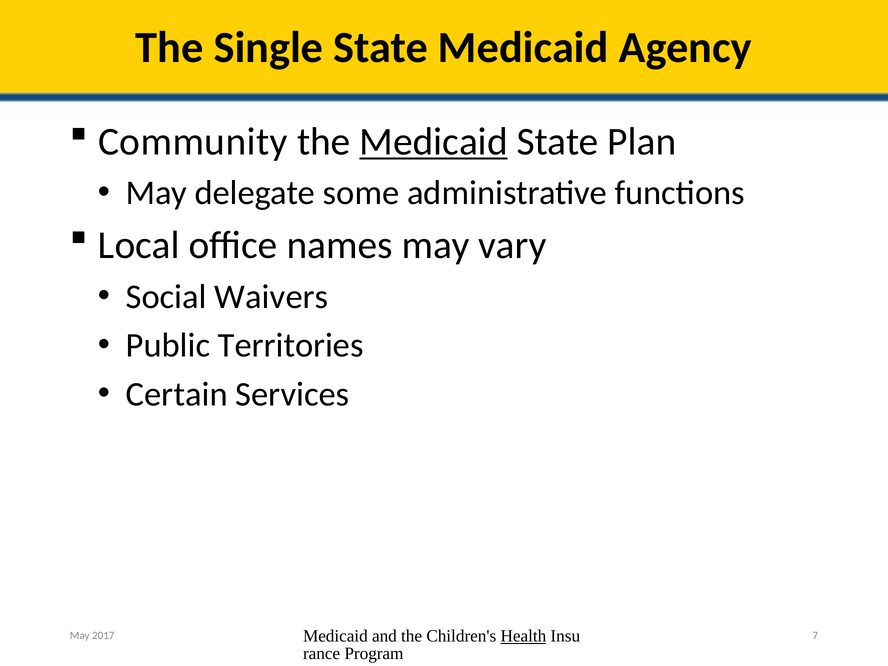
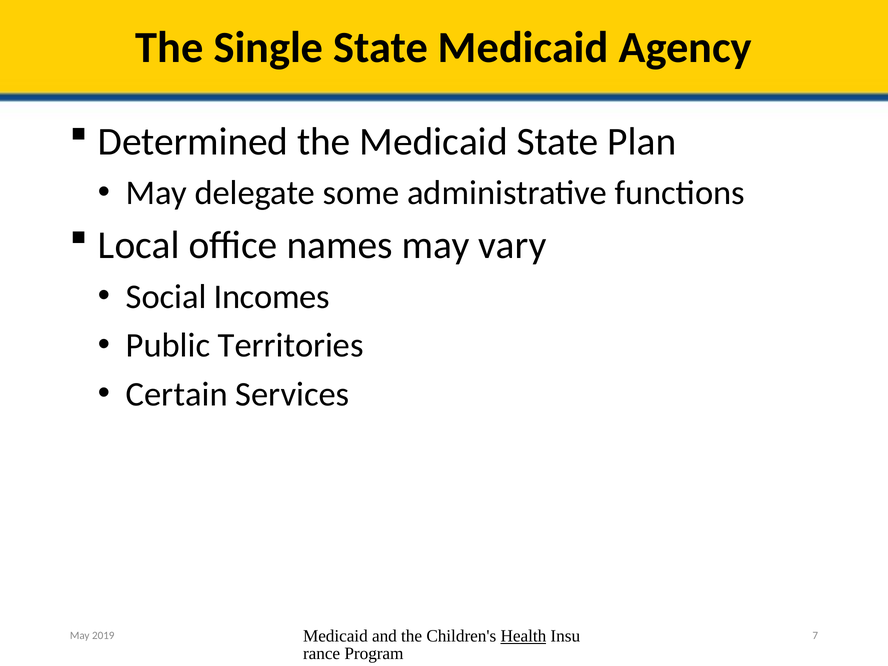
Community: Community -> Determined (193, 142)
Medicaid underline: present -> none (434, 142)
Waivers: Waivers -> Incomes (272, 297)
2017: 2017 -> 2019 (103, 636)
